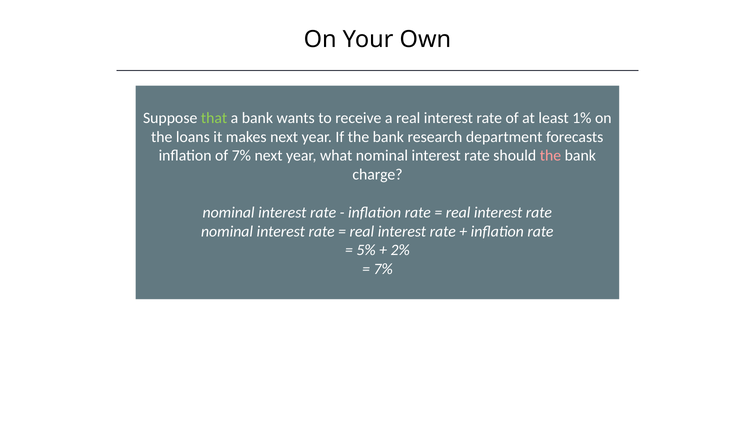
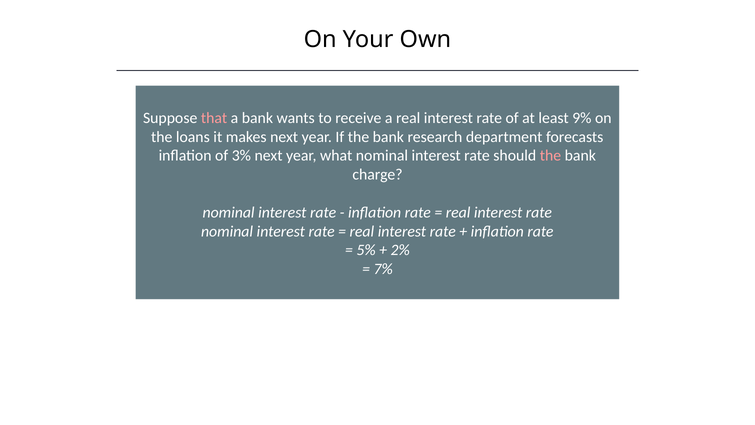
that colour: light green -> pink (214, 118)
1%: 1% -> 9% (582, 118)
of 7%: 7% -> 3% (241, 156)
